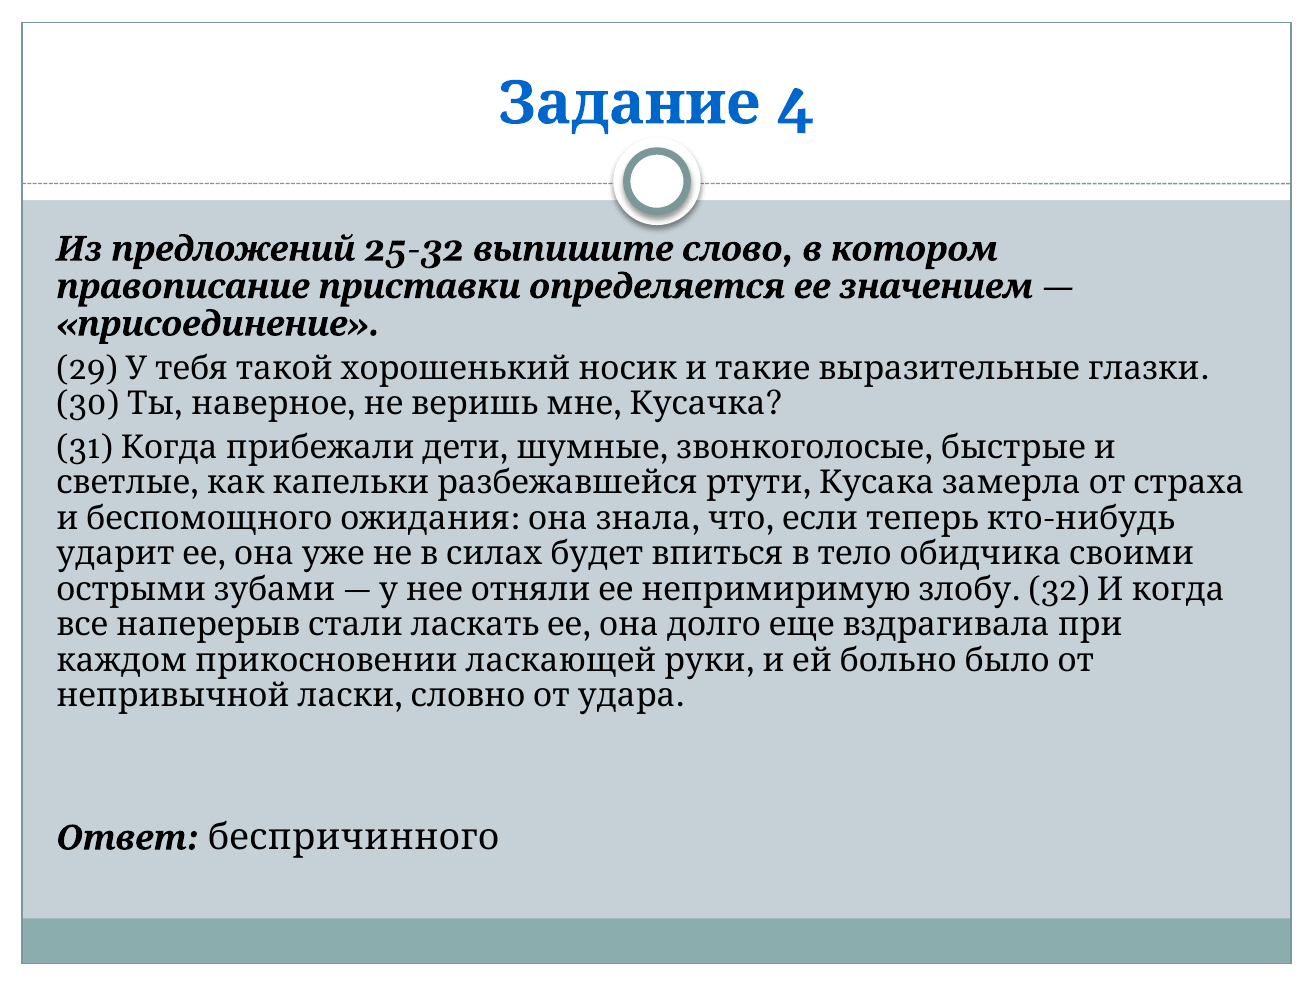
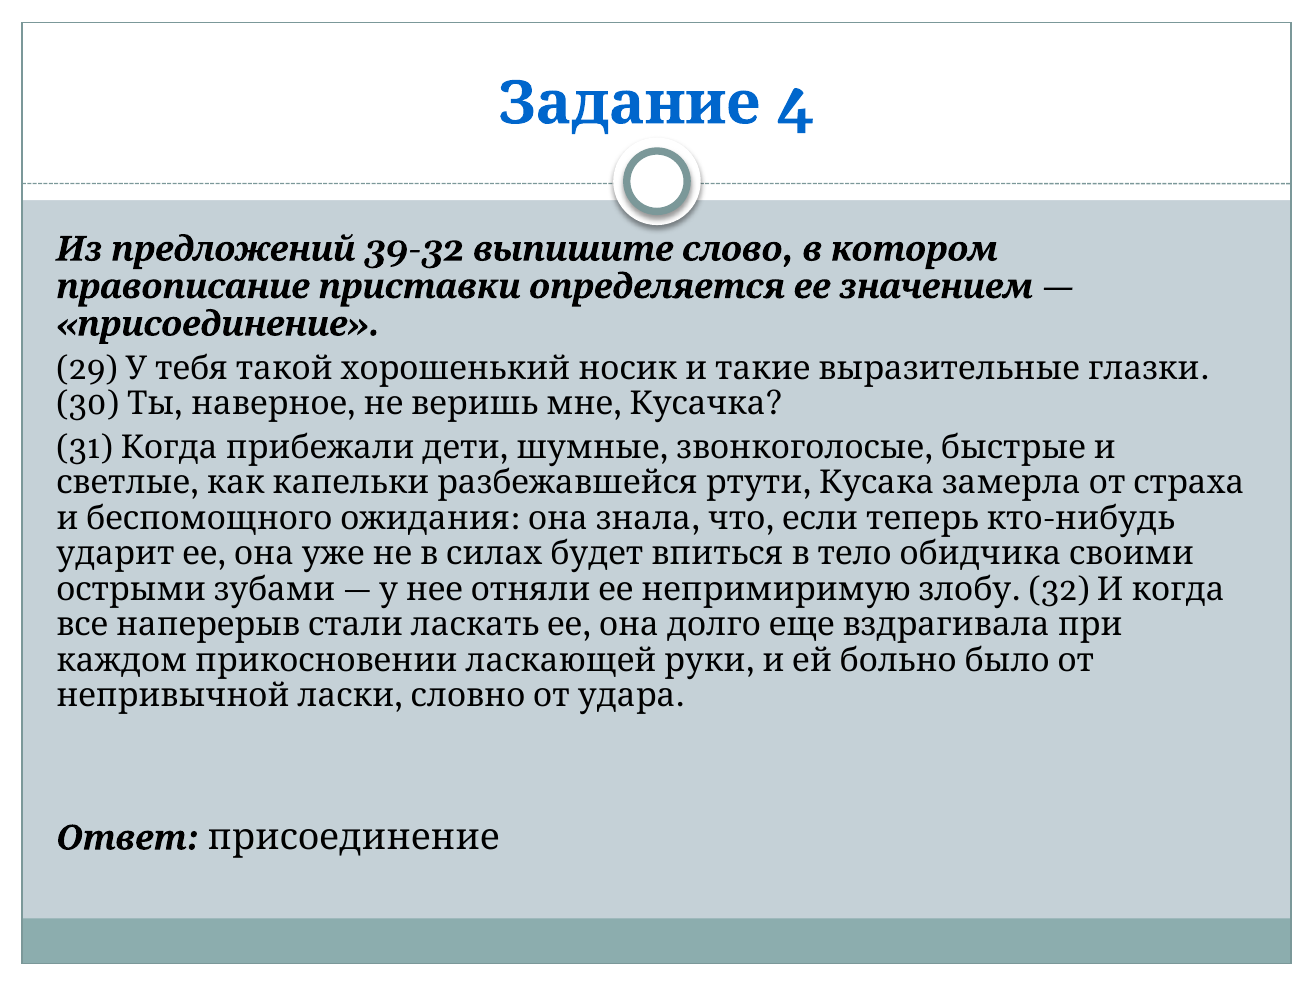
25-32: 25-32 -> 39-32 (414, 249)
Ответ беспричинного: беспричинного -> присоединение (354, 837)
